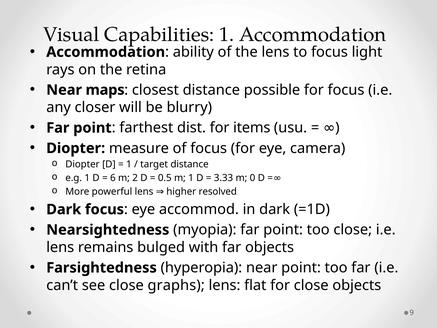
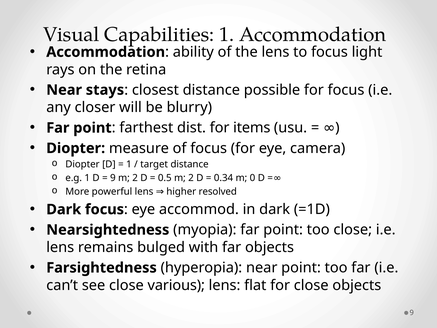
maps: maps -> stays (105, 90)
6: 6 -> 9 (113, 178)
0.5 m 1: 1 -> 2 (191, 178)
3.33: 3.33 -> 0.34 (223, 178)
graphs: graphs -> various (176, 285)
